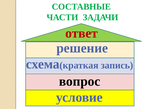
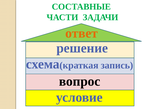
ответ colour: red -> orange (82, 33)
